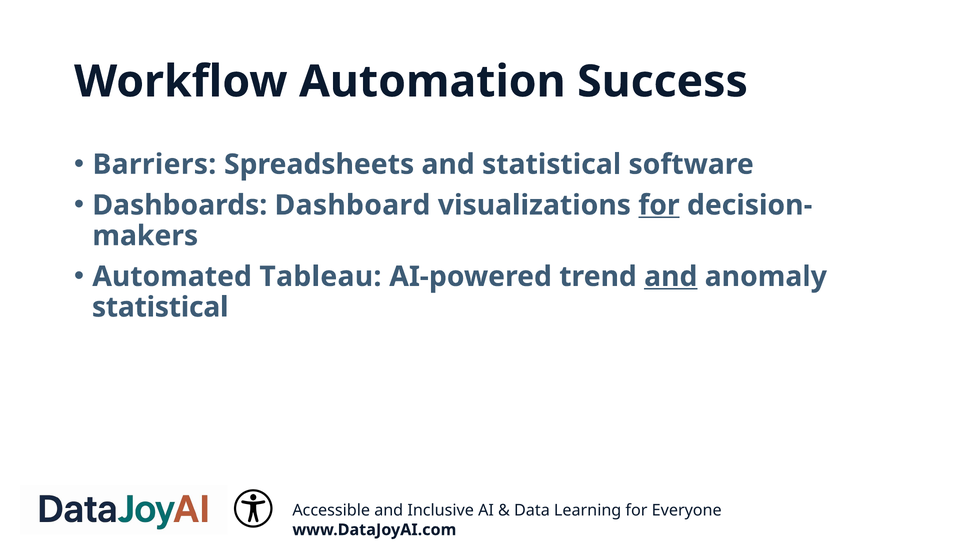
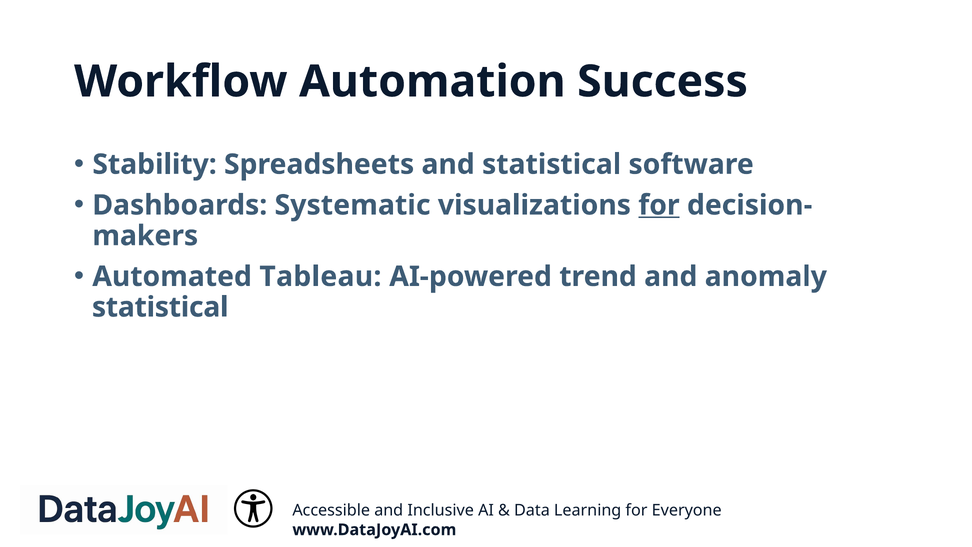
Barriers: Barriers -> Stability (155, 164)
Dashboard: Dashboard -> Systematic (353, 205)
and underline: present -> none (671, 276)
